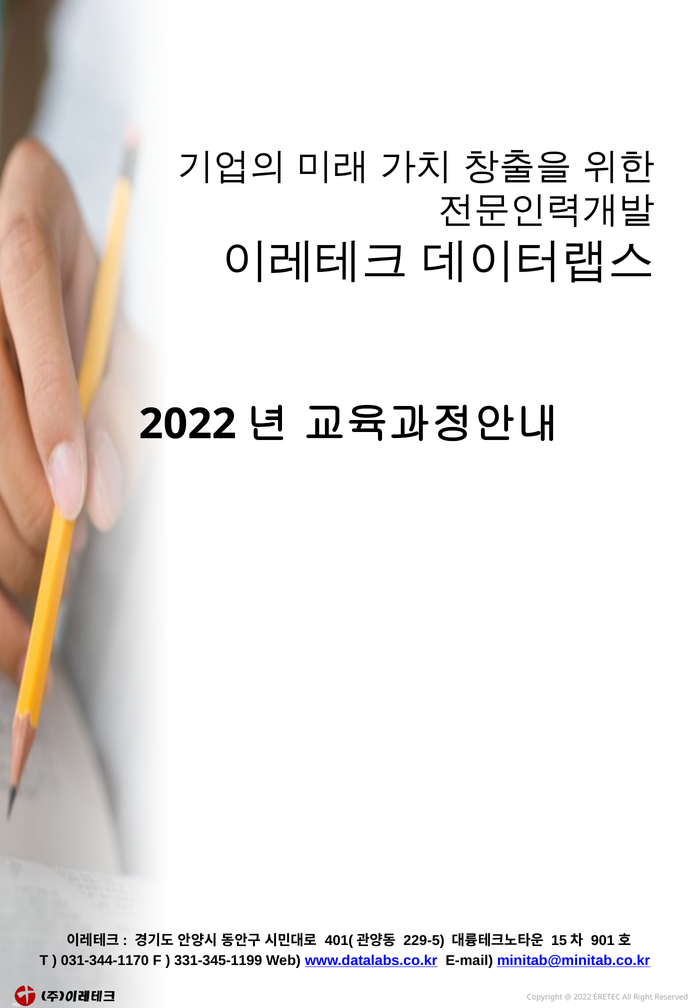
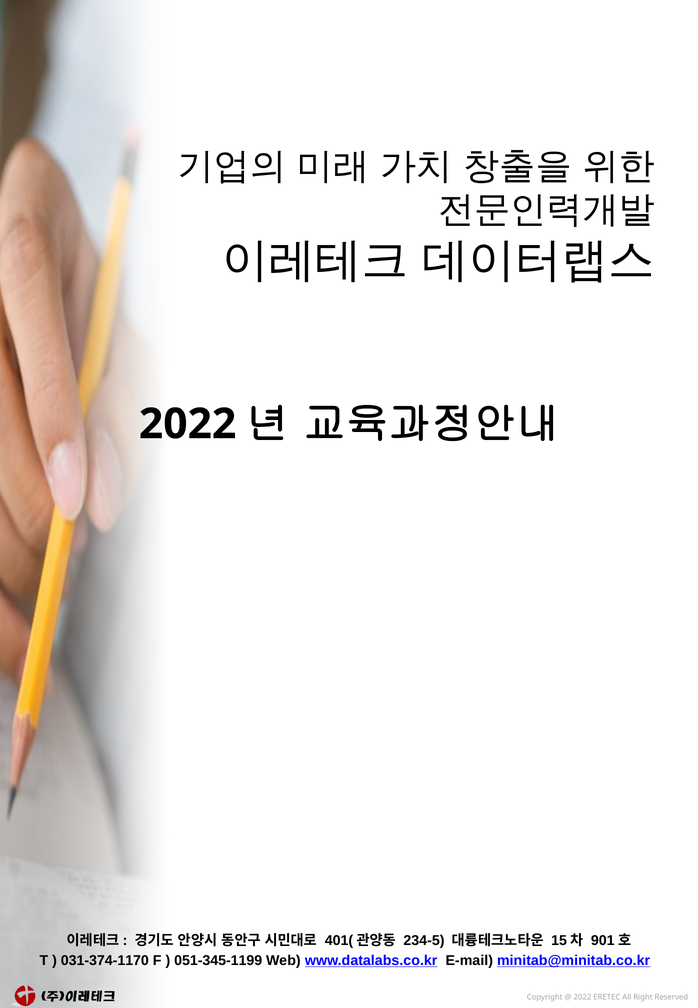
229-5: 229-5 -> 234-5 (424, 941)
031-344-1170: 031-344-1170 -> 031-374-1170 (105, 961)
331-345-1199: 331-345-1199 -> 051-345-1199 (218, 961)
